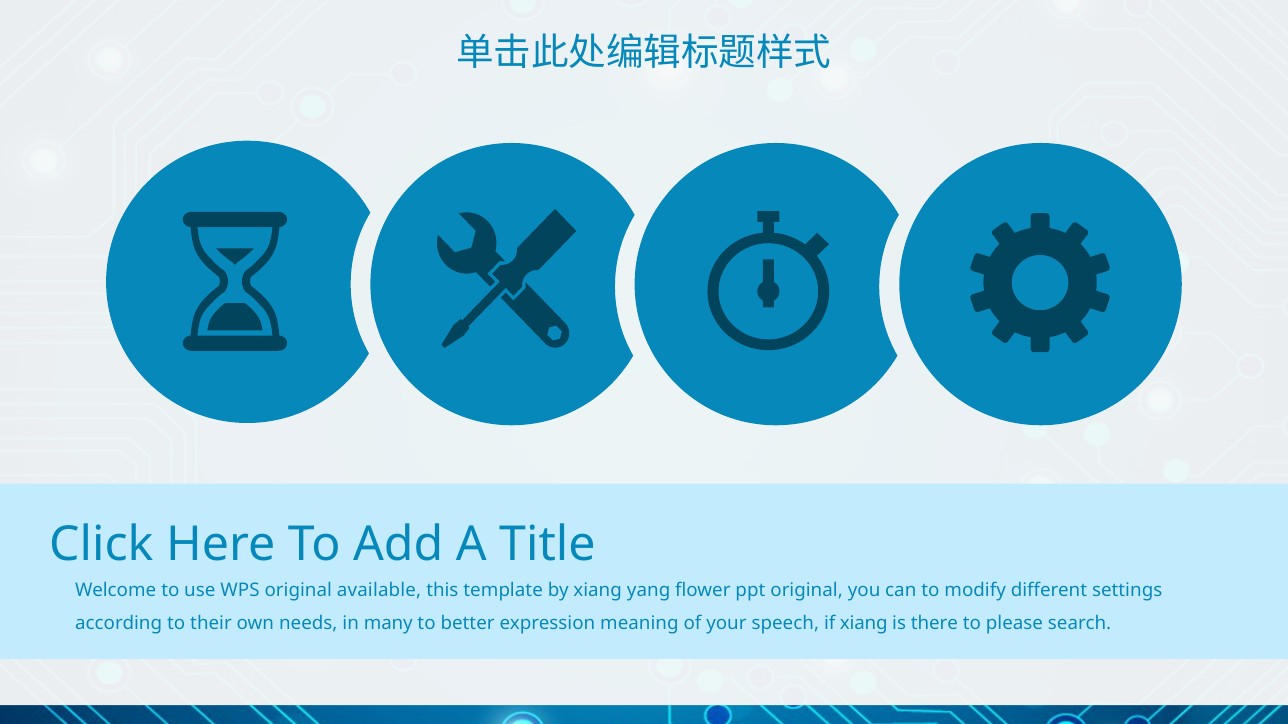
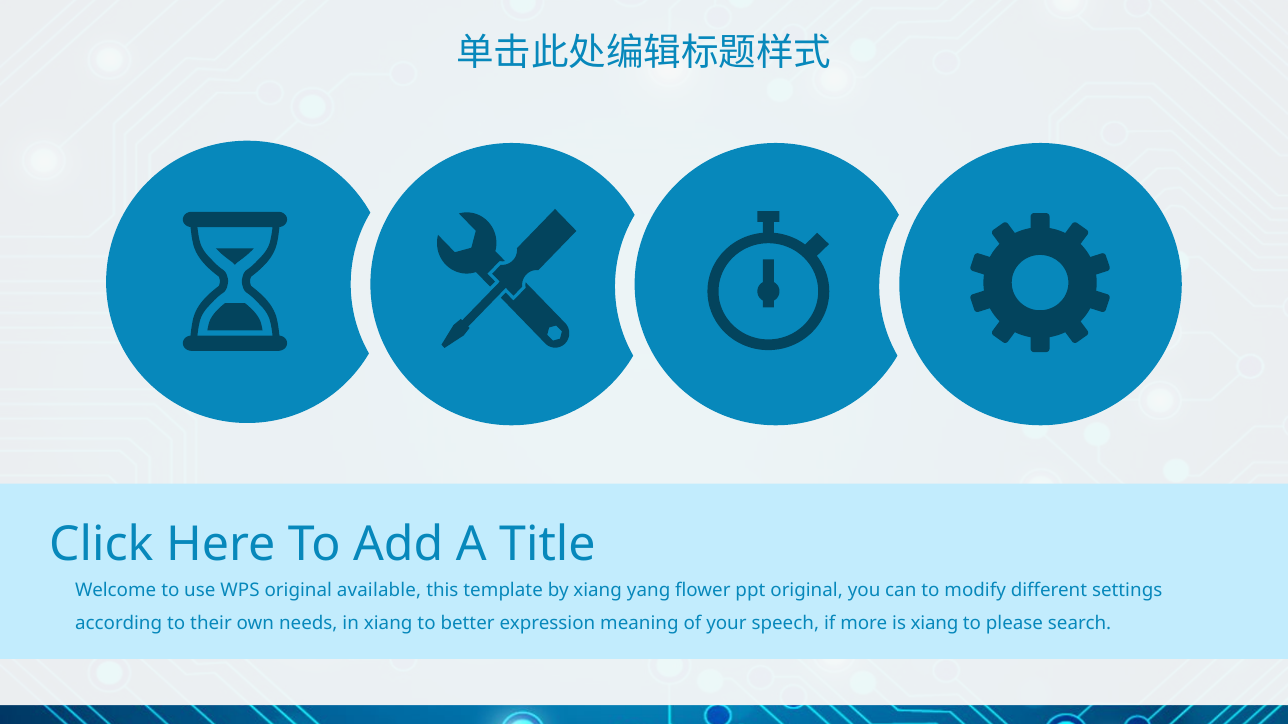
in many: many -> xiang (388, 624)
if xiang: xiang -> more (864, 624)
is there: there -> xiang (934, 624)
